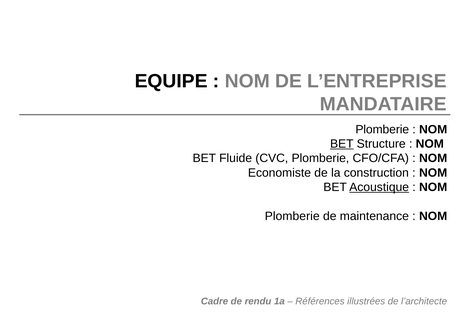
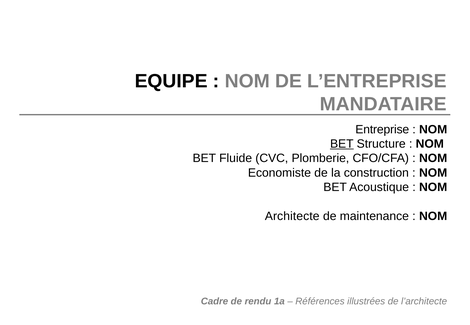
Plomberie: Plomberie -> Entreprise (382, 130)
Acoustique underline: present -> none (379, 187)
Plomberie: Plomberie -> Architecte (292, 216)
